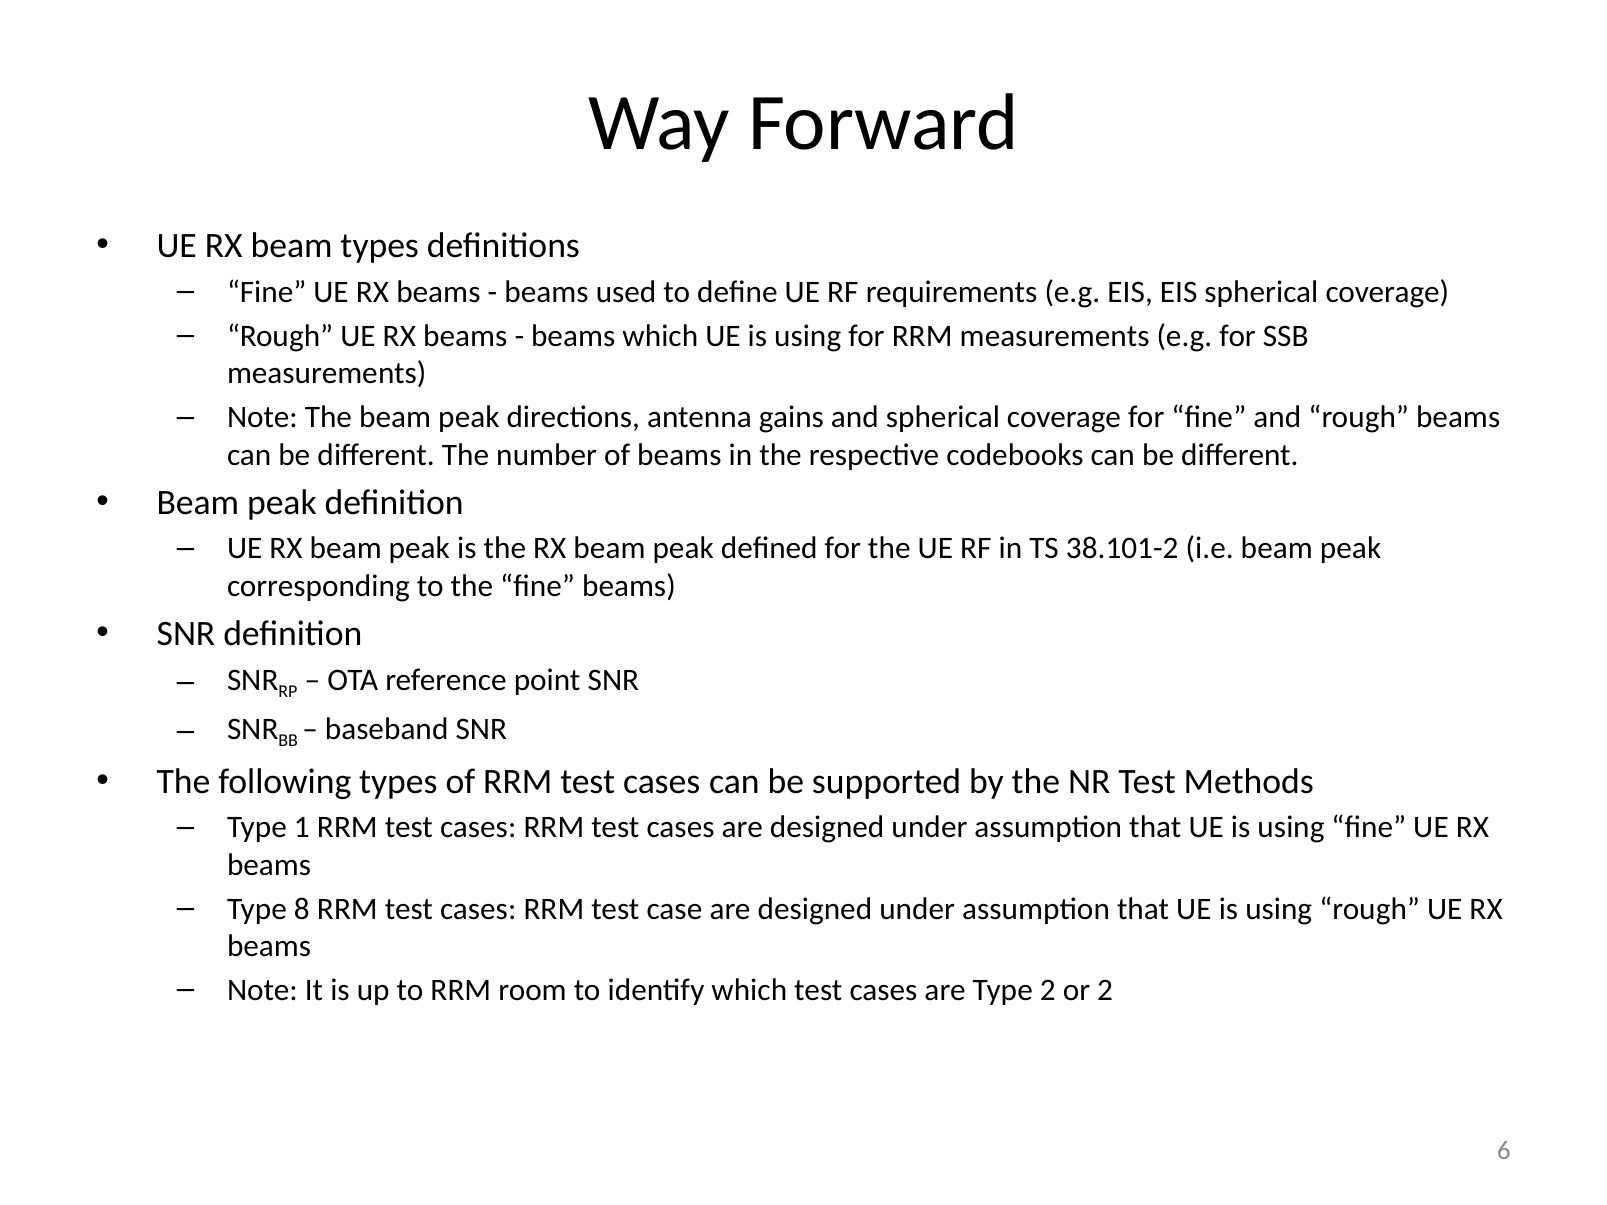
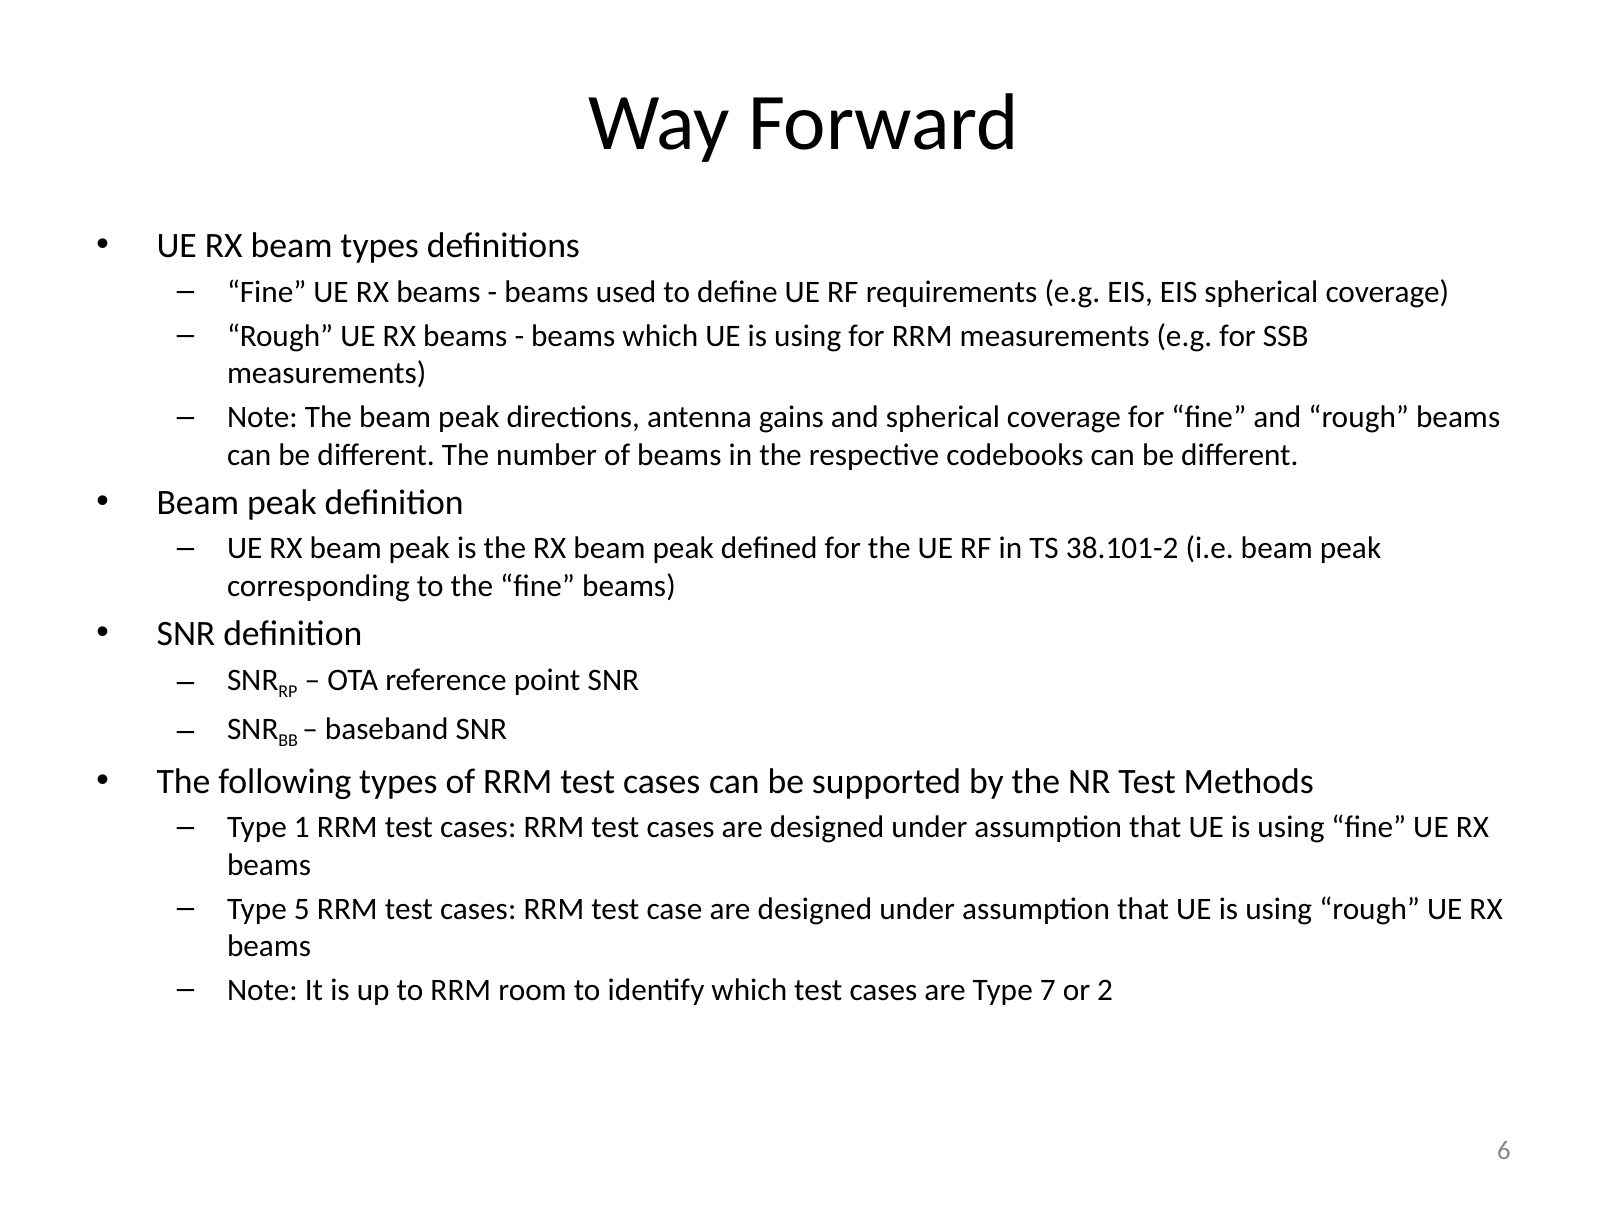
8: 8 -> 5 (302, 909)
Type 2: 2 -> 7 (1048, 990)
